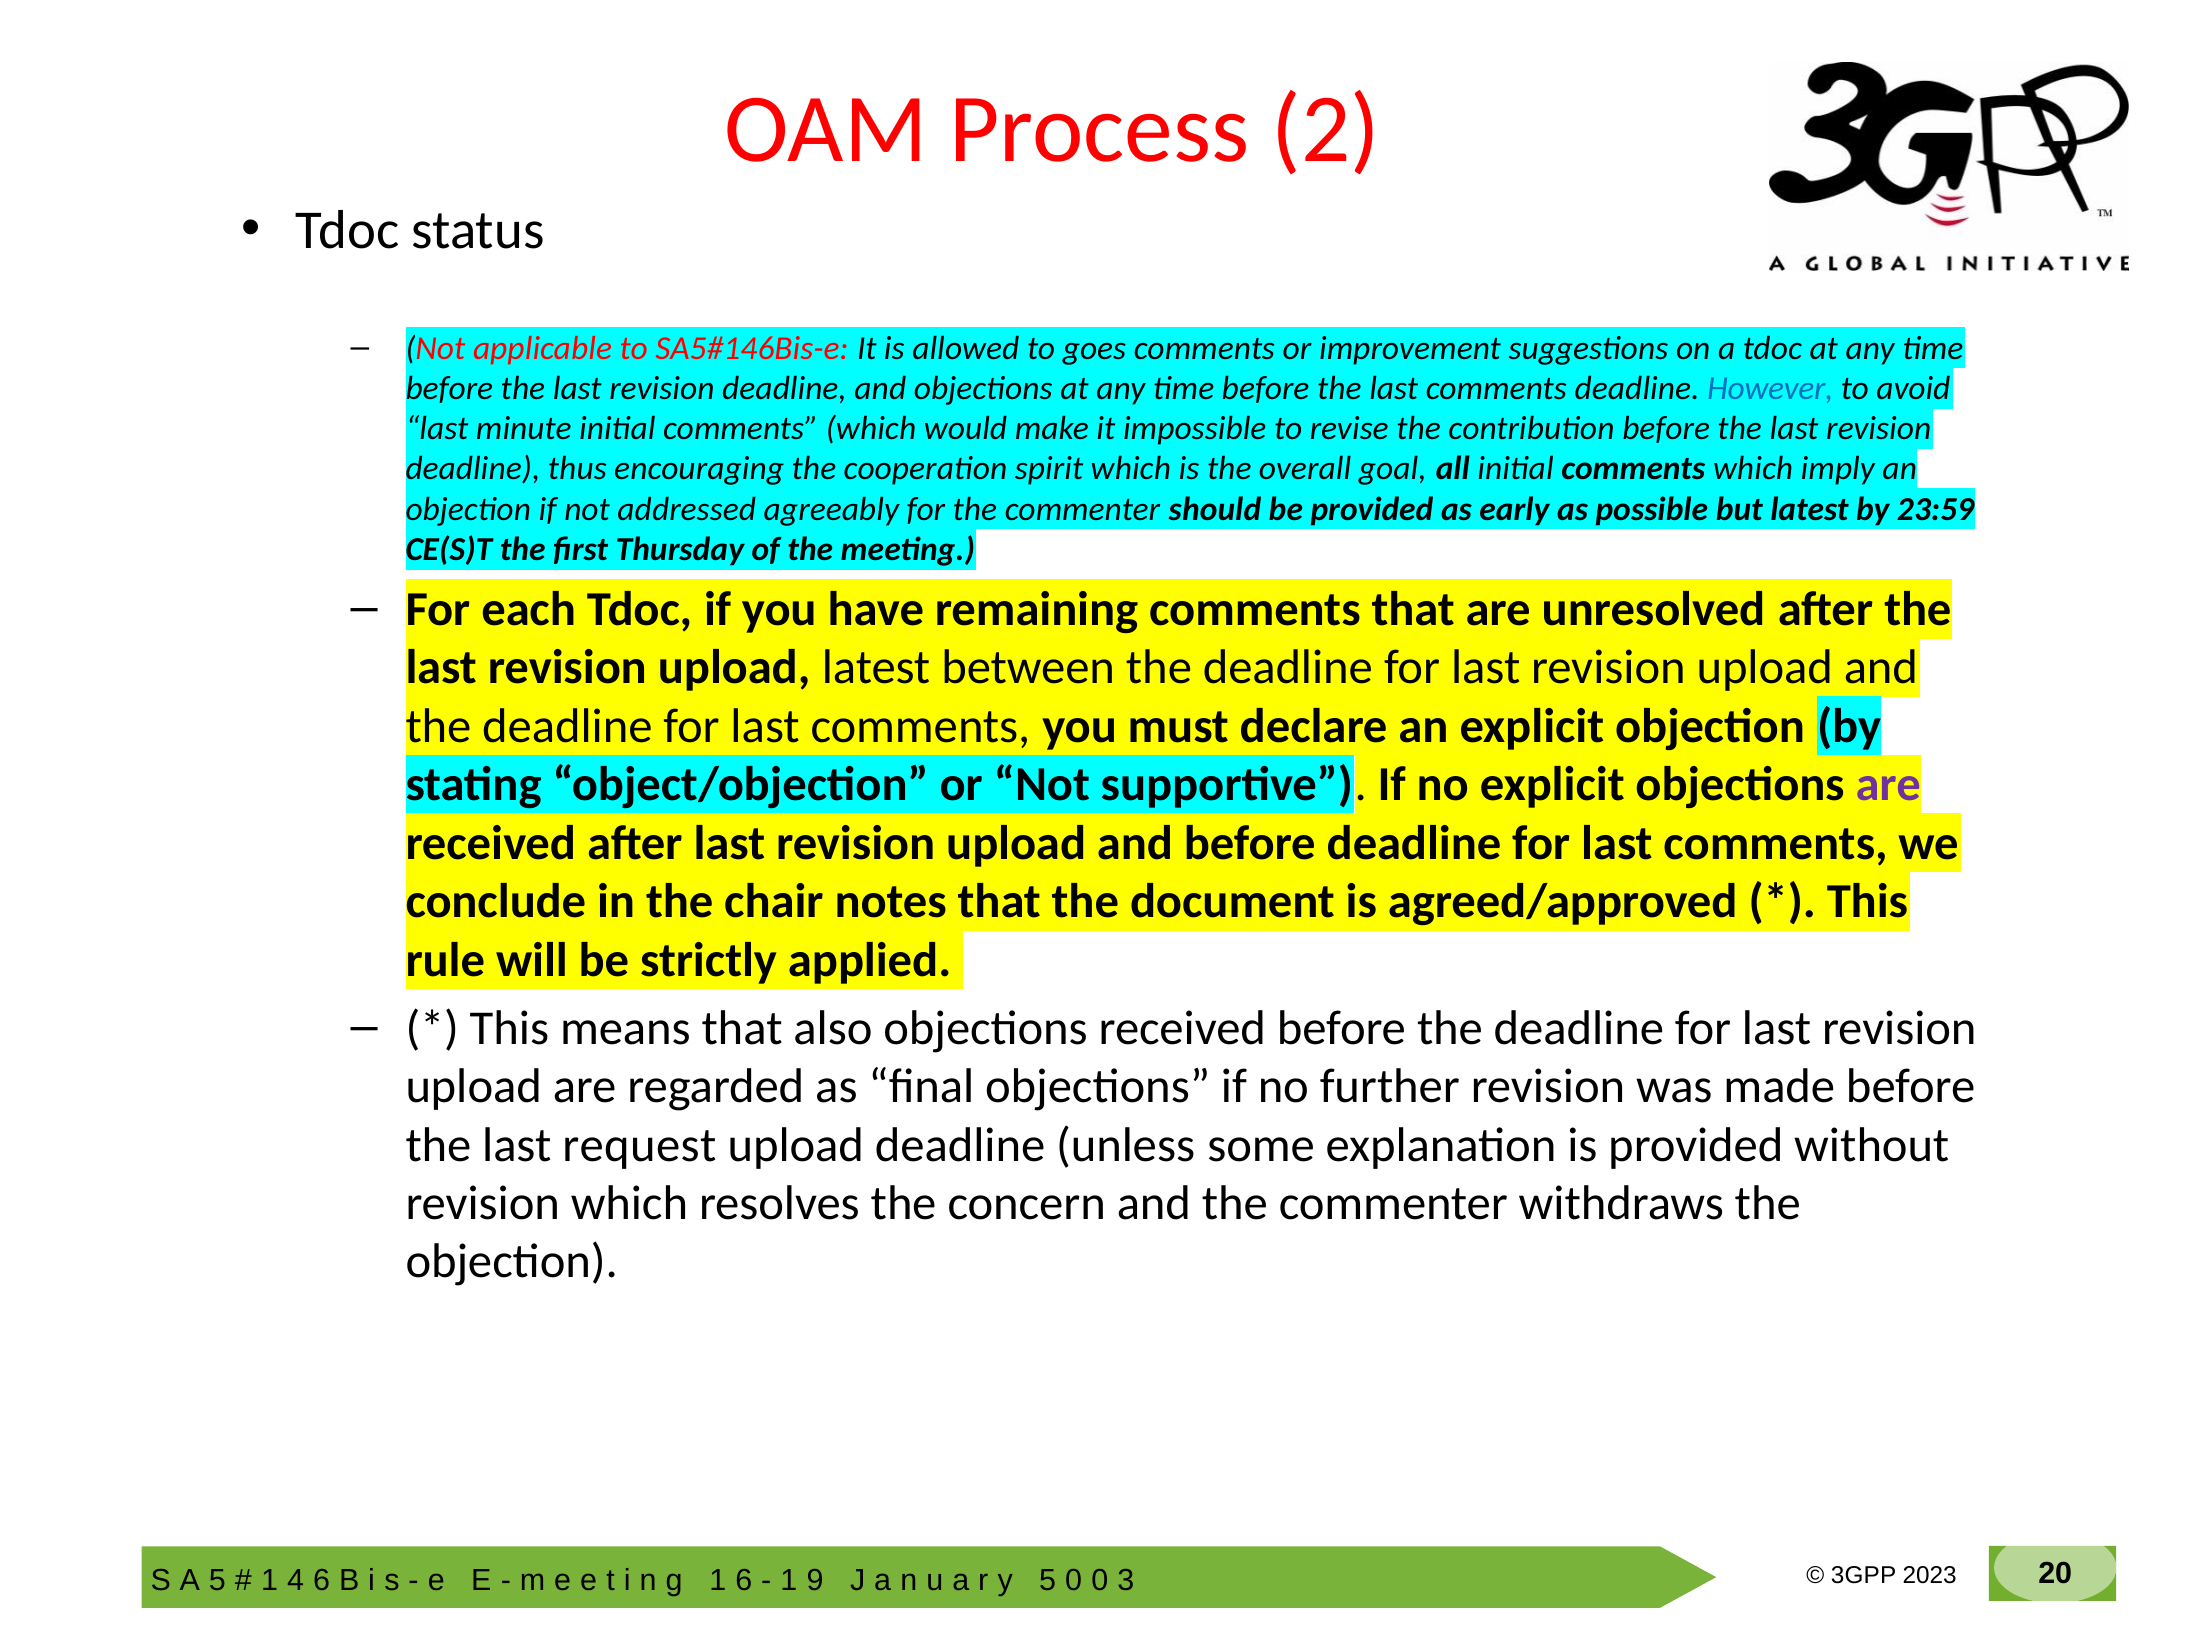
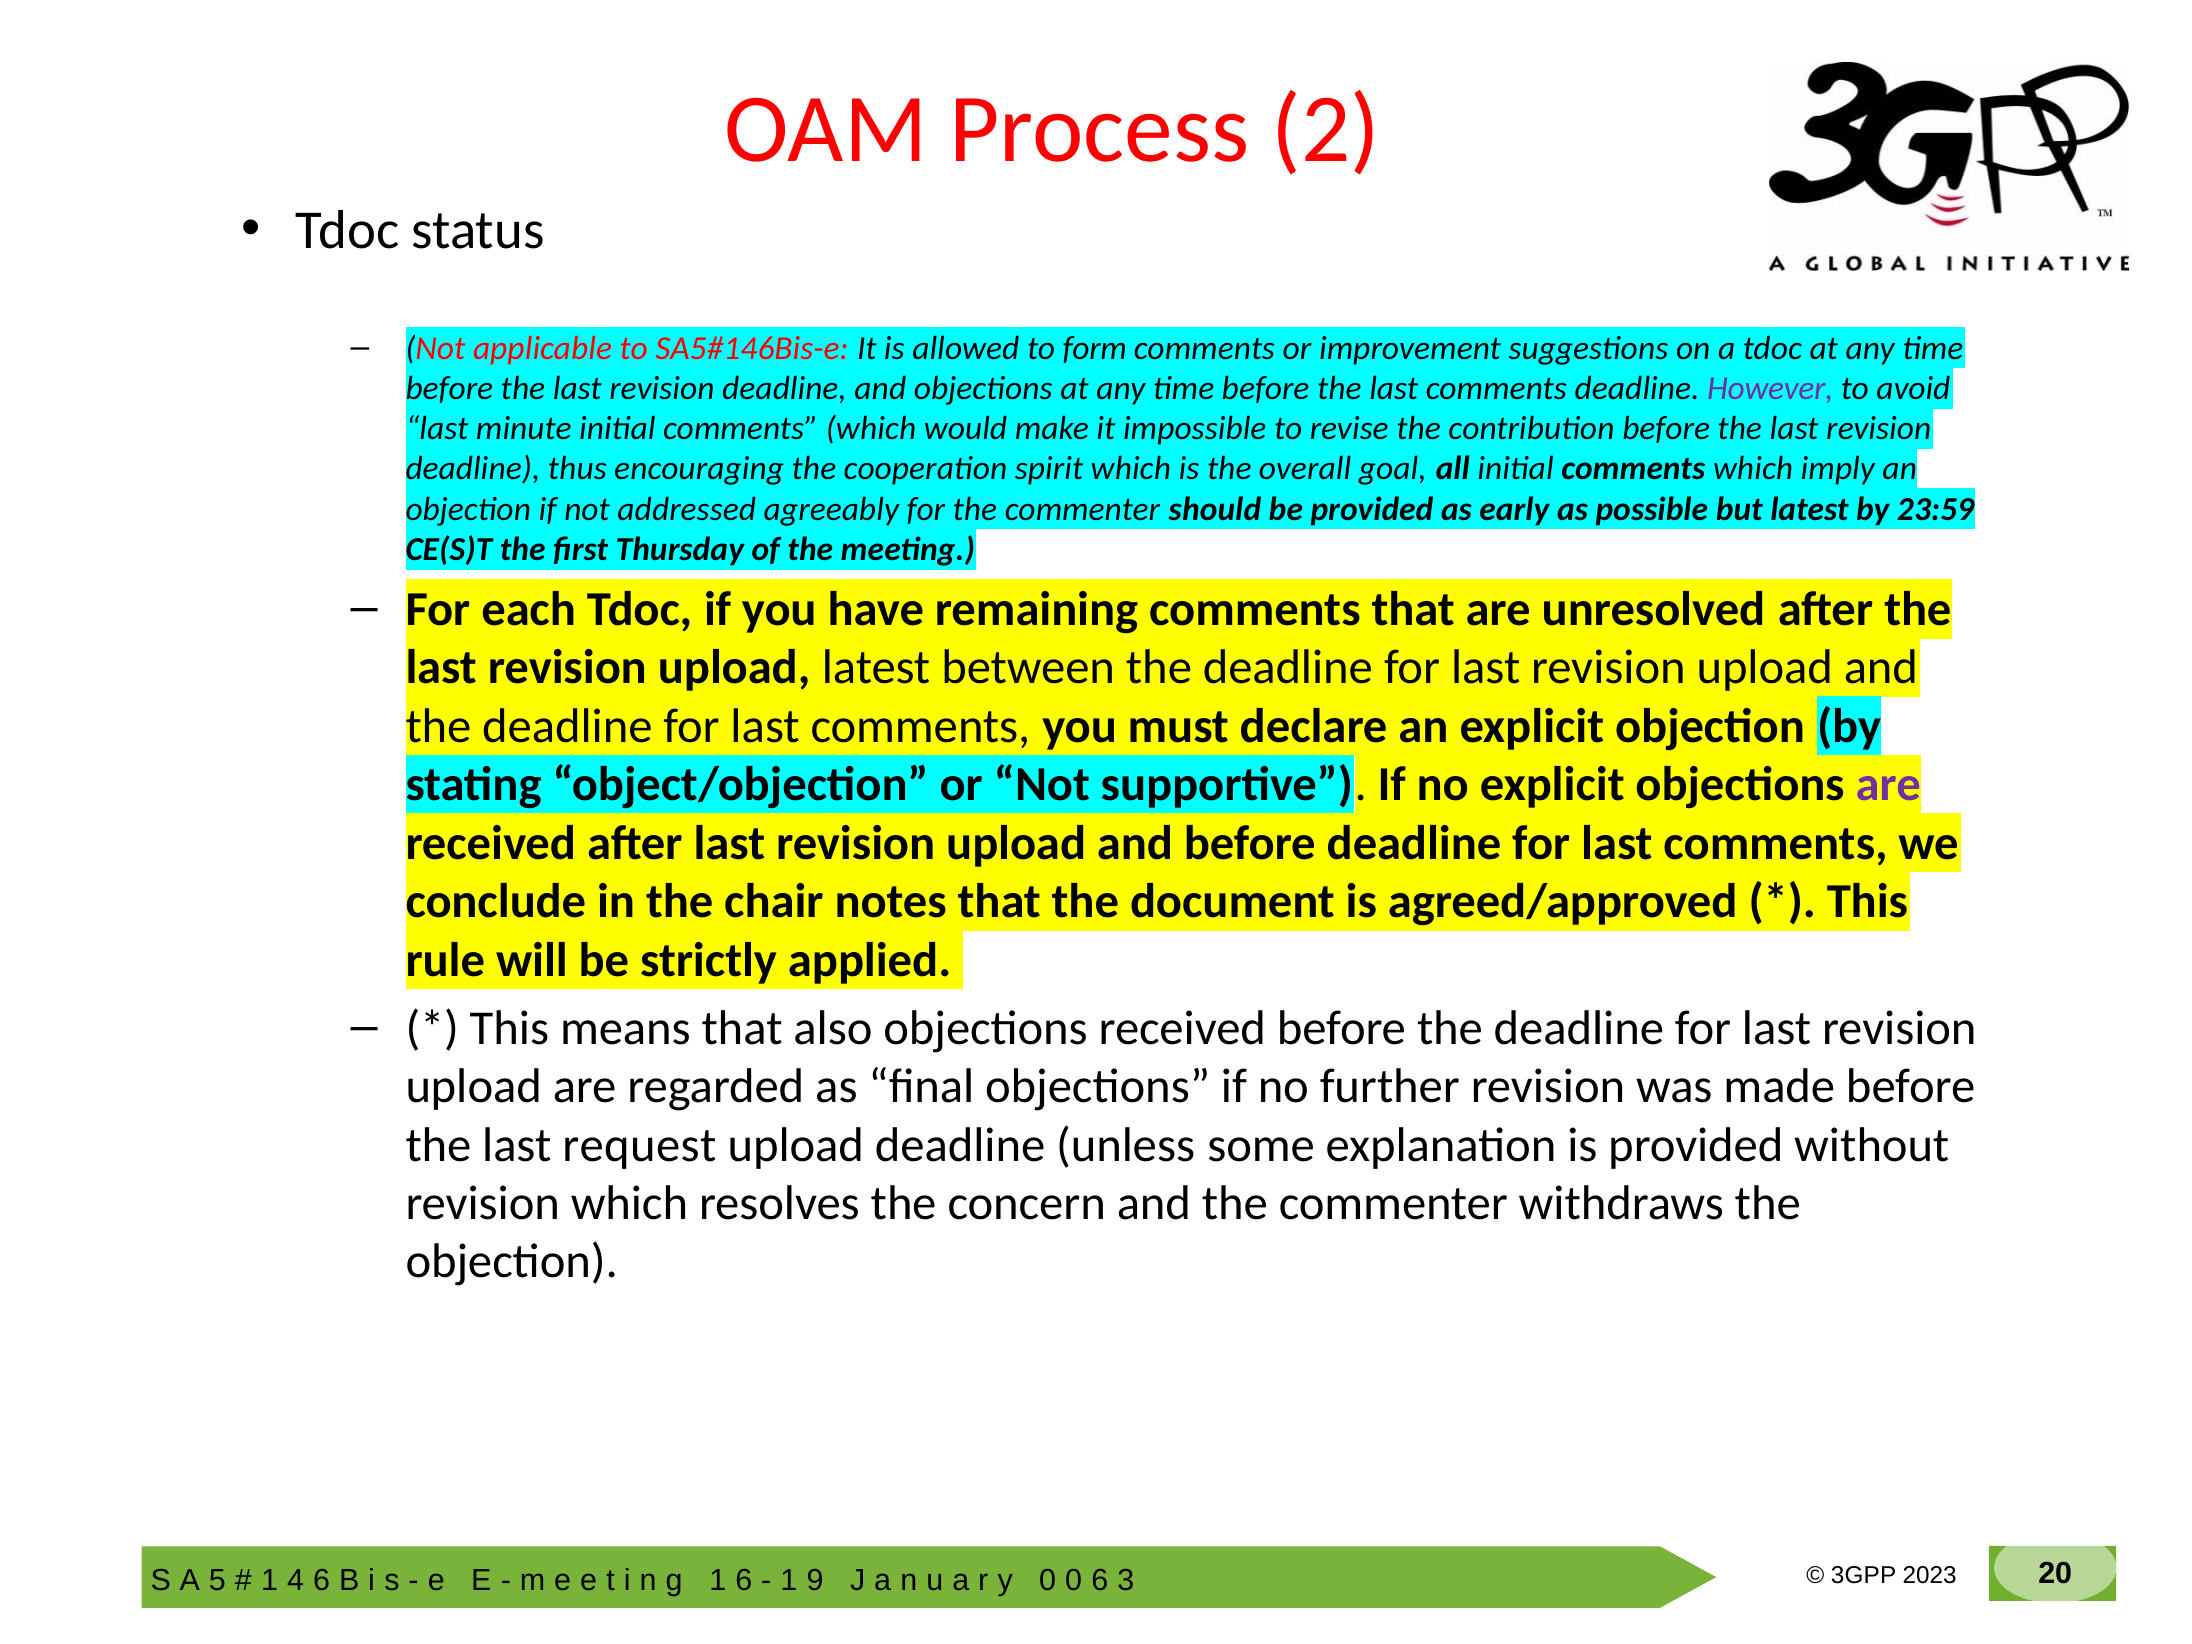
goes: goes -> form (1095, 348)
However colour: blue -> purple (1770, 388)
5: 5 -> 0 (1048, 1581)
0: 0 -> 6 (1100, 1581)
